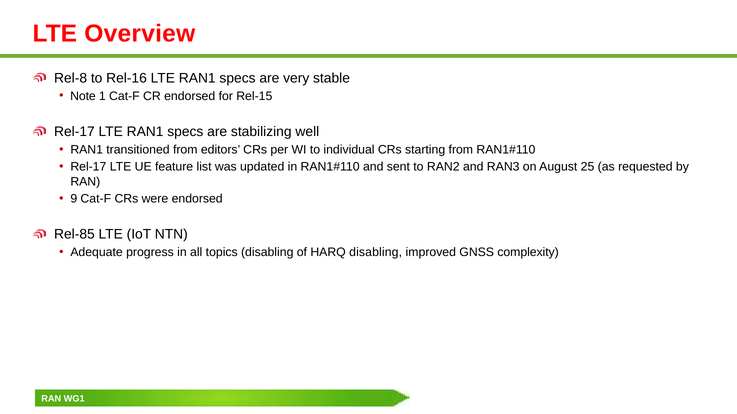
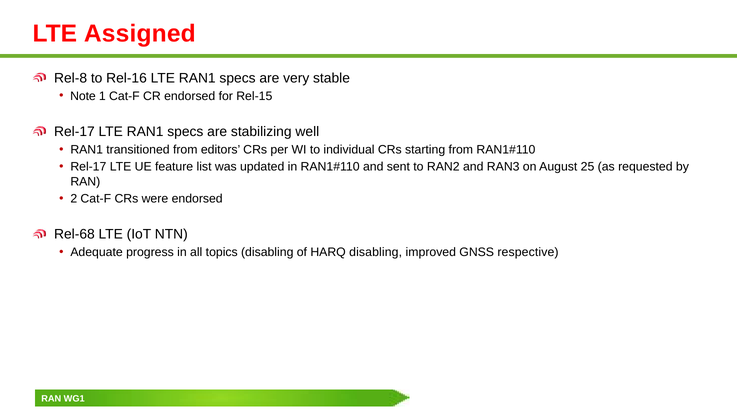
Overview: Overview -> Assigned (140, 34)
9: 9 -> 2 (74, 199)
Rel-85: Rel-85 -> Rel-68 (74, 235)
complexity: complexity -> respective (528, 253)
